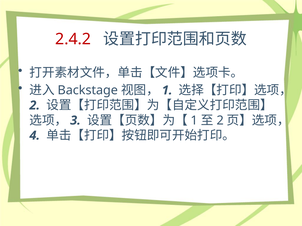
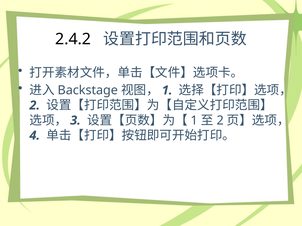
2.4.2 colour: red -> black (73, 39)
